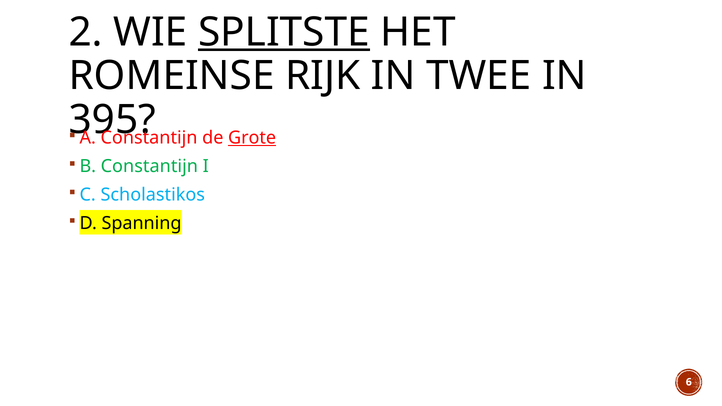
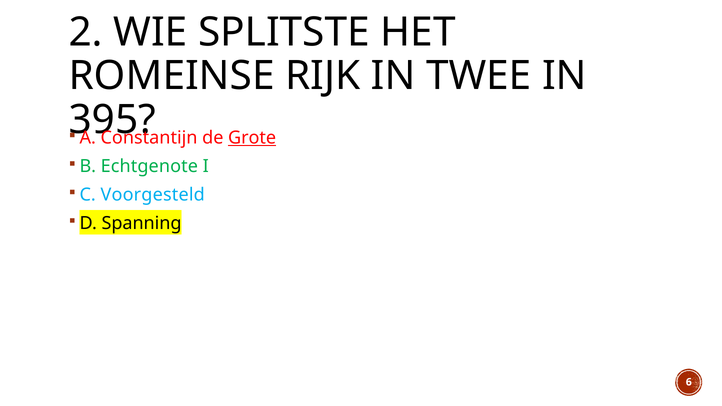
SPLITSTE underline: present -> none (284, 32)
B Constantijn: Constantijn -> Echtgenote (149, 166)
Scholastikos: Scholastikos -> Voorgesteld (153, 195)
